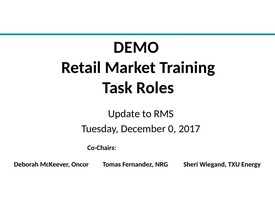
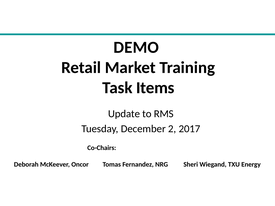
Roles: Roles -> Items (155, 88)
0: 0 -> 2 (172, 129)
